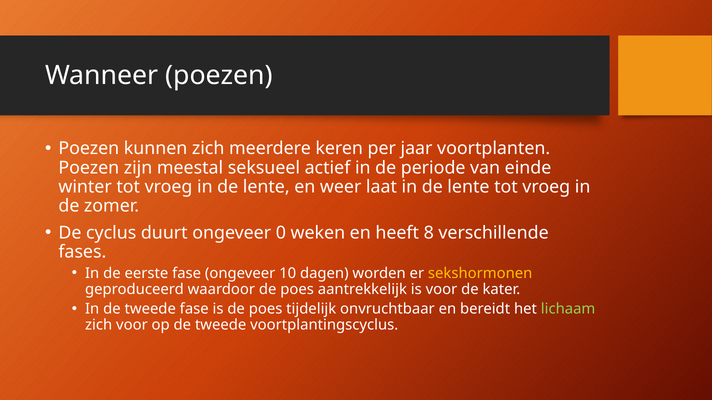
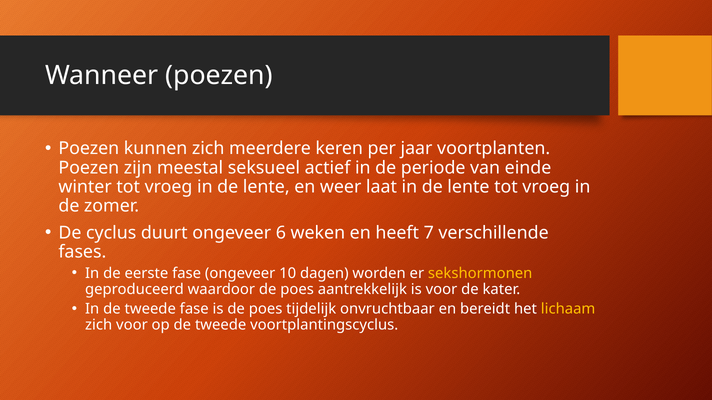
0: 0 -> 6 (281, 233)
8: 8 -> 7 (429, 233)
lichaam colour: light green -> yellow (568, 309)
